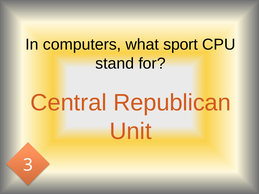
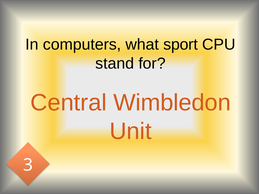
Republican: Republican -> Wimbledon (172, 103)
